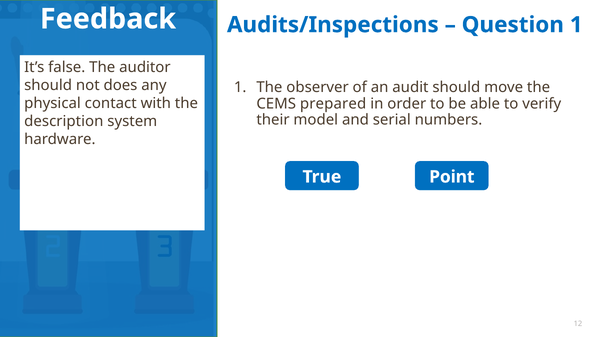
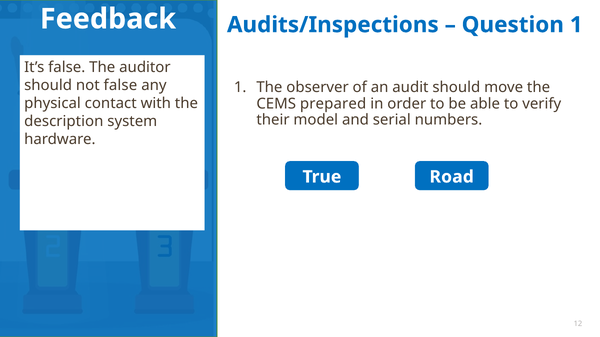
not does: does -> false (120, 86)
Point: Point -> Road (452, 177)
